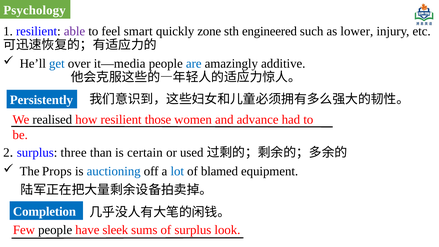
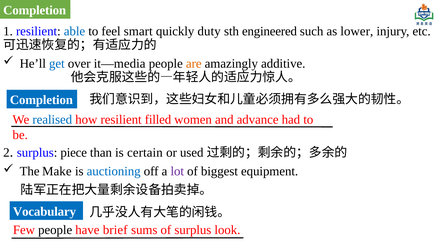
Psychology: Psychology -> Completion (35, 10)
able colour: purple -> blue (74, 31)
zone: zone -> duty (209, 31)
are colour: blue -> orange (194, 63)
Persistently: Persistently -> Completion (41, 100)
realised colour: black -> blue (52, 119)
those: those -> filled (158, 119)
three: three -> piece (74, 153)
Props: Props -> Make (57, 171)
lot colour: blue -> purple (177, 171)
blamed: blamed -> biggest (219, 171)
Completion: Completion -> Vocabulary (44, 211)
sleek: sleek -> brief (115, 230)
